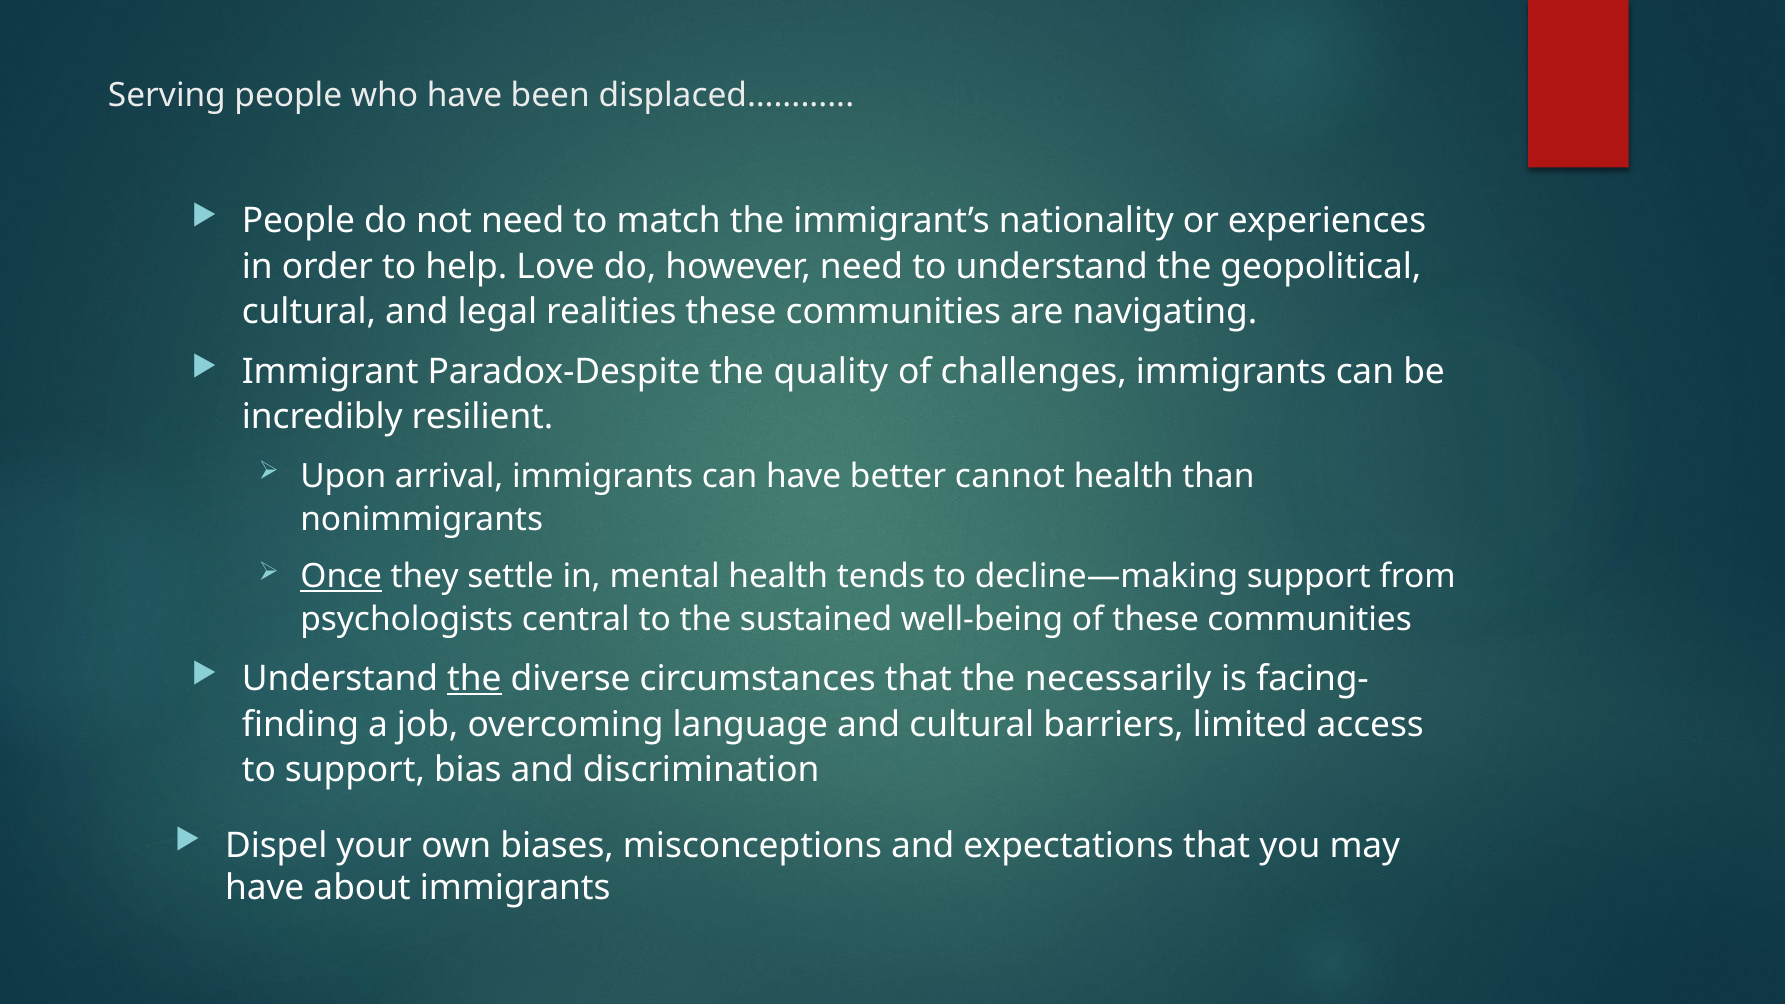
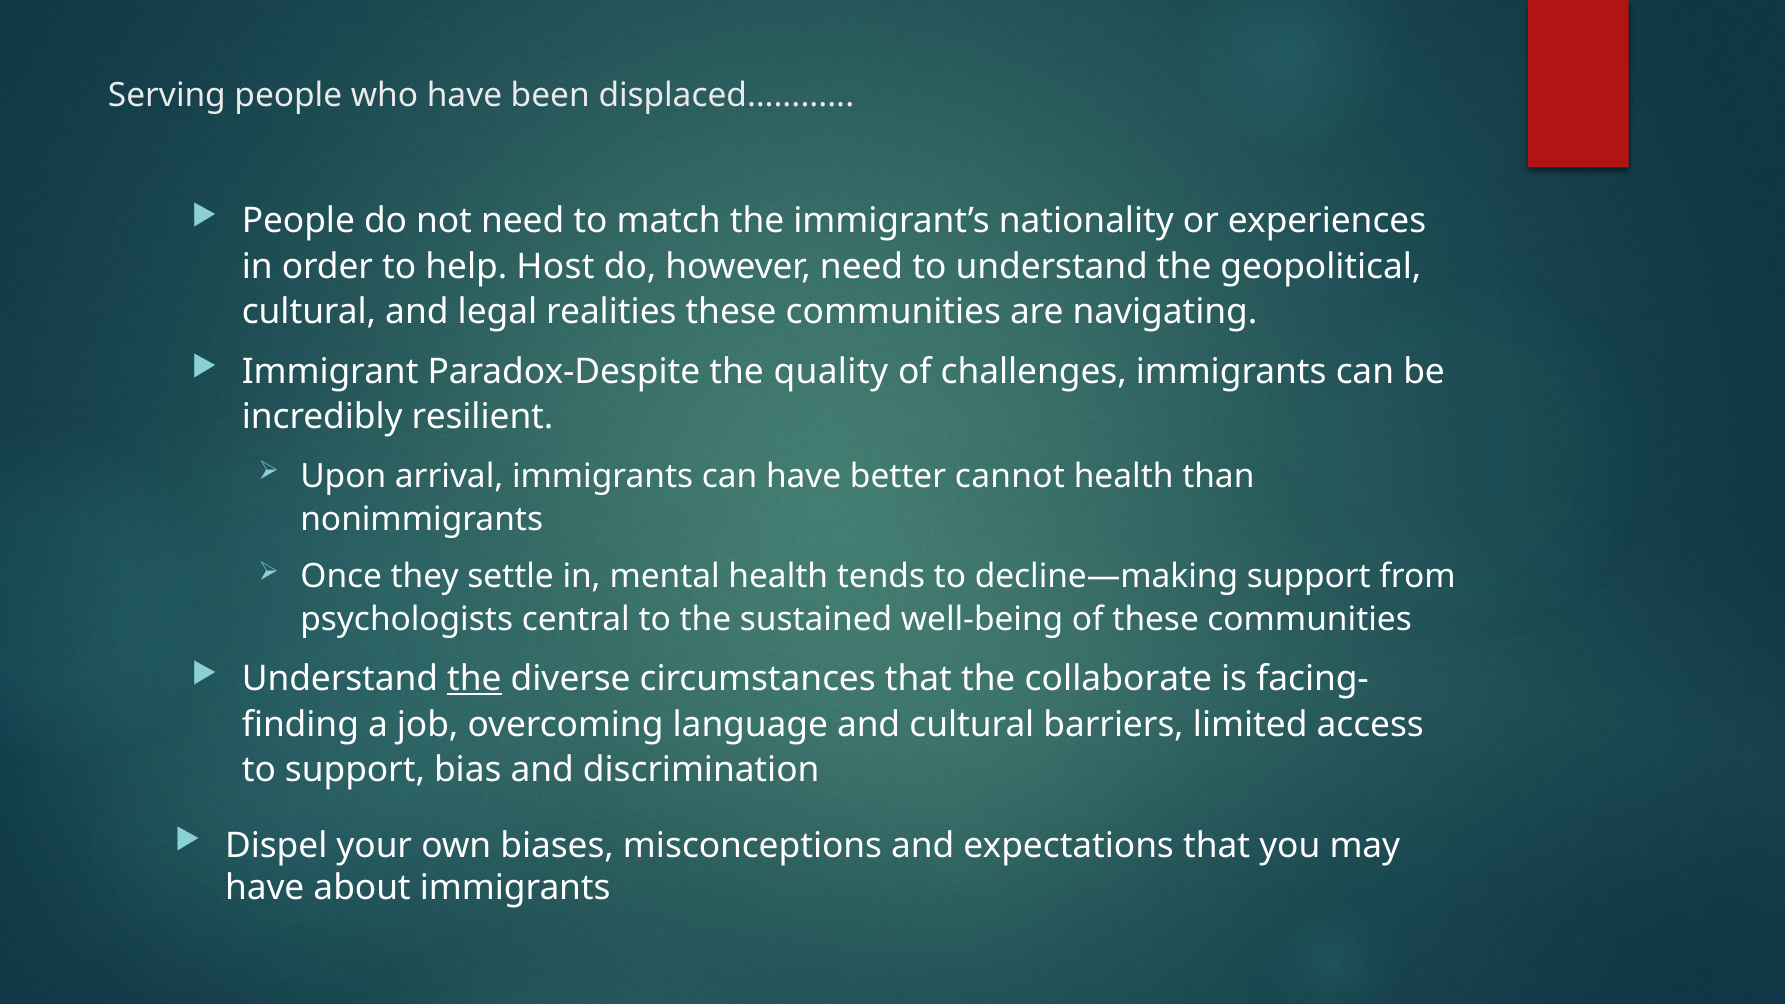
Love: Love -> Host (555, 266)
Once underline: present -> none (341, 577)
necessarily: necessarily -> collaborate (1118, 679)
